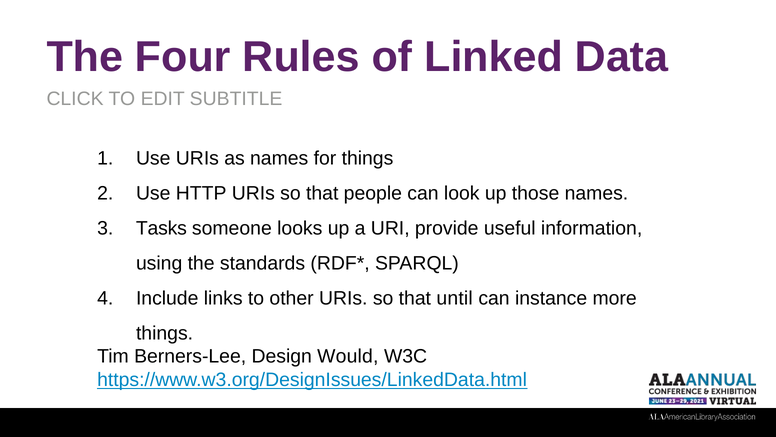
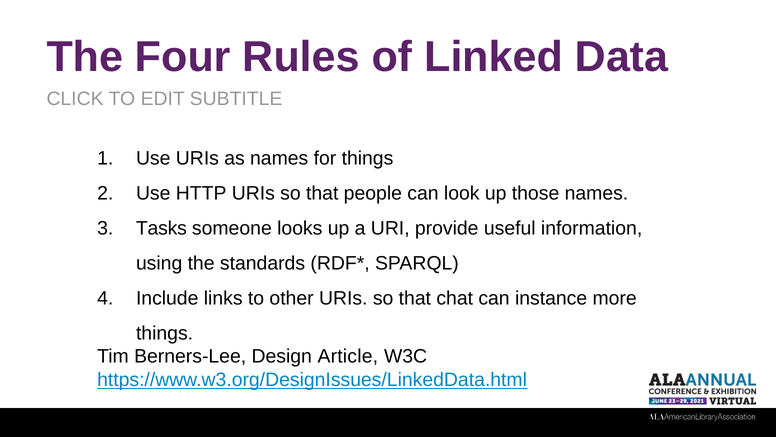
until: until -> chat (455, 298)
Would: Would -> Article (348, 356)
